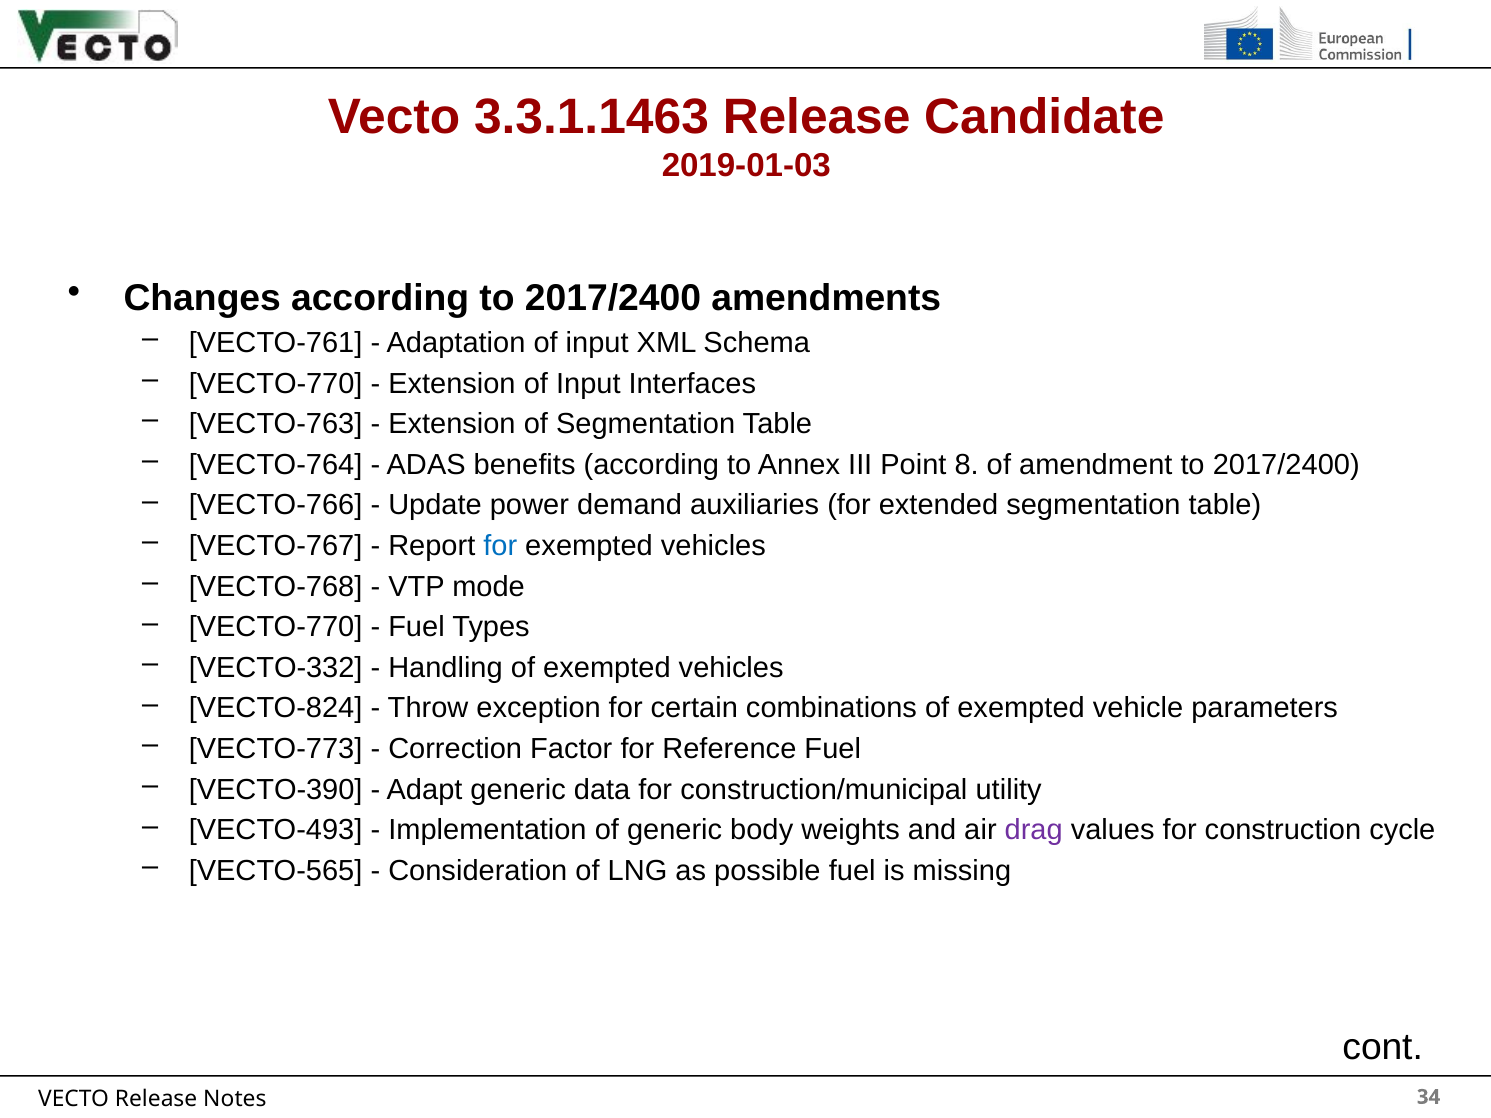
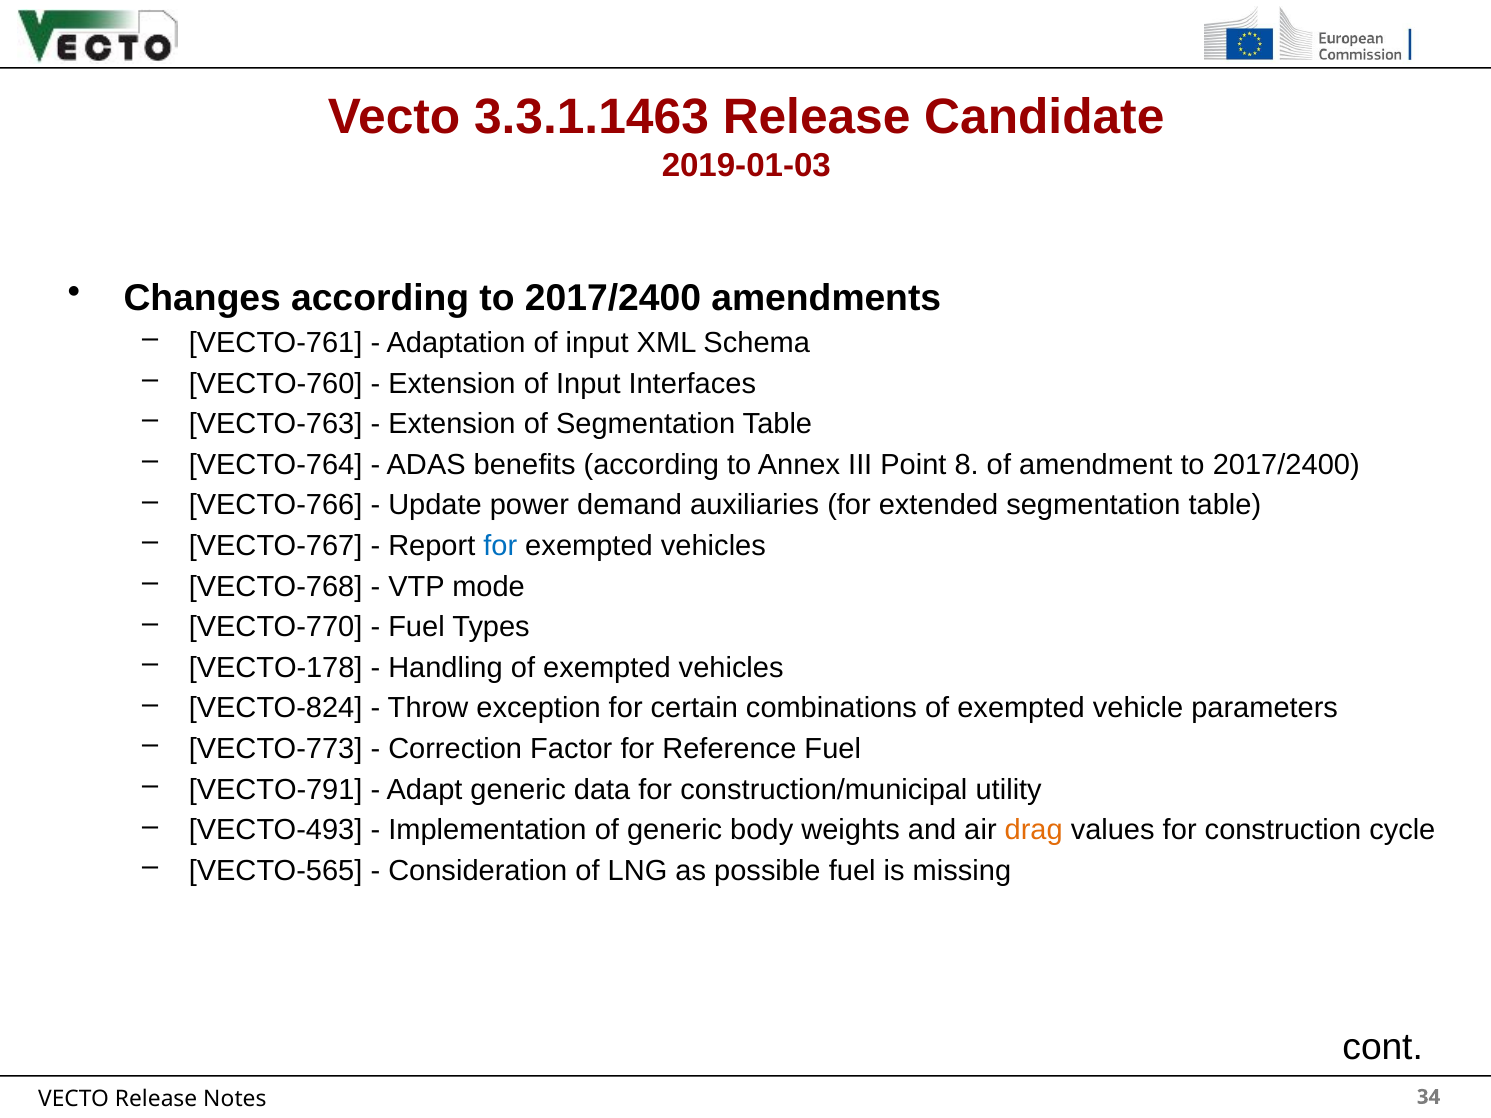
VECTO-770: VECTO-770 -> VECTO-760 (276, 384)
VECTO-332: VECTO-332 -> VECTO-178 (276, 668)
VECTO-390: VECTO-390 -> VECTO-791 (276, 790)
drag colour: purple -> orange (1034, 830)
